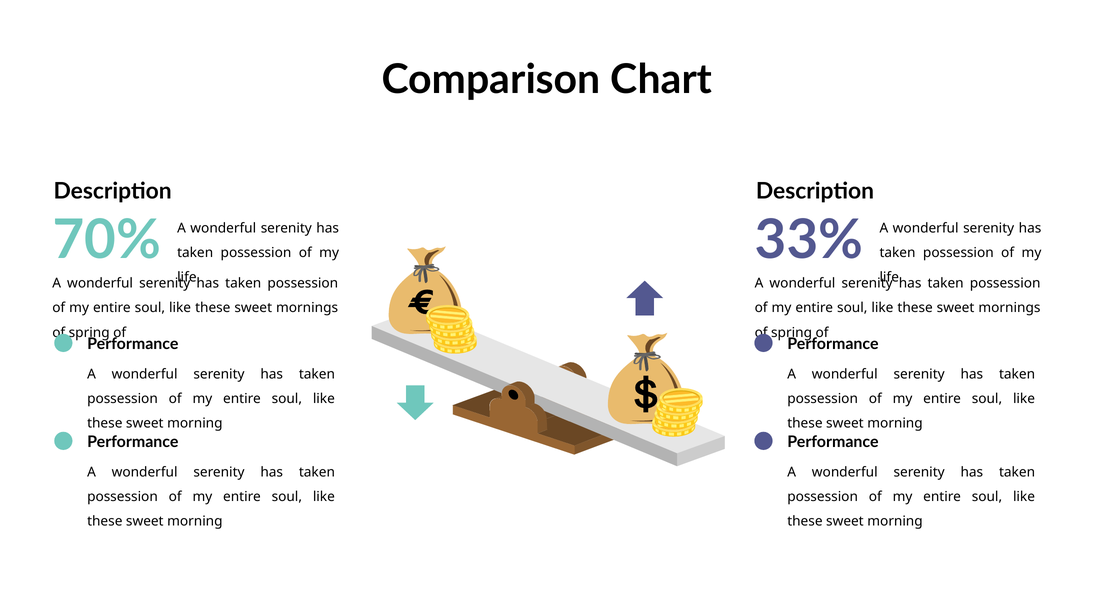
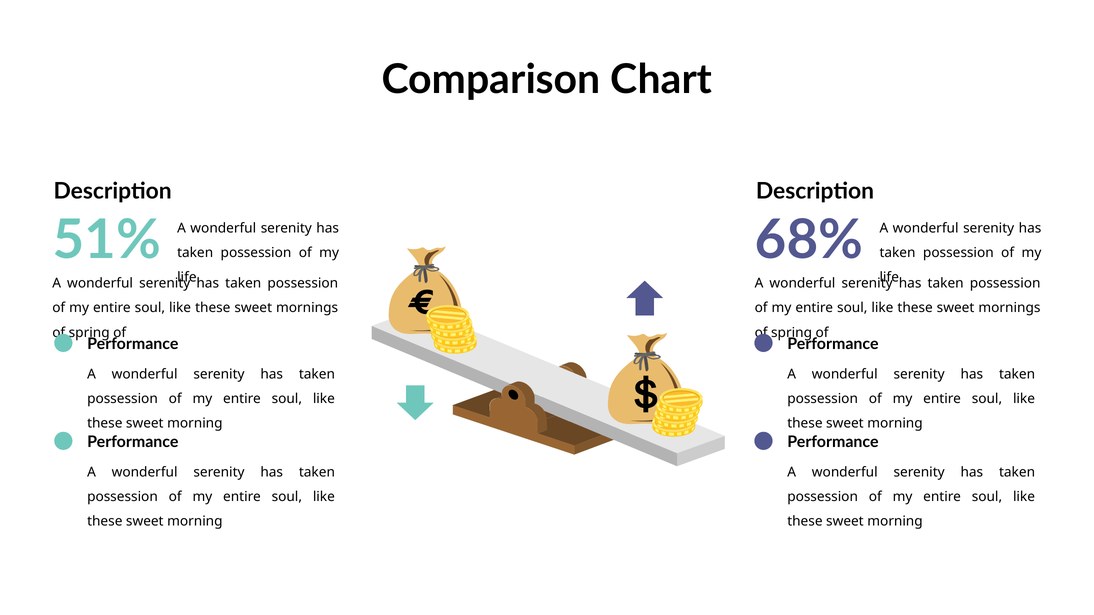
70%: 70% -> 51% (107, 241)
33%: 33% -> 68% (809, 241)
